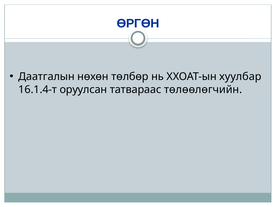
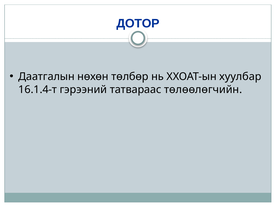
ӨРГӨН: ӨРГӨН -> ДОТОР (138, 23)
оруулсан: оруулсан -> гэрээний (83, 90)
